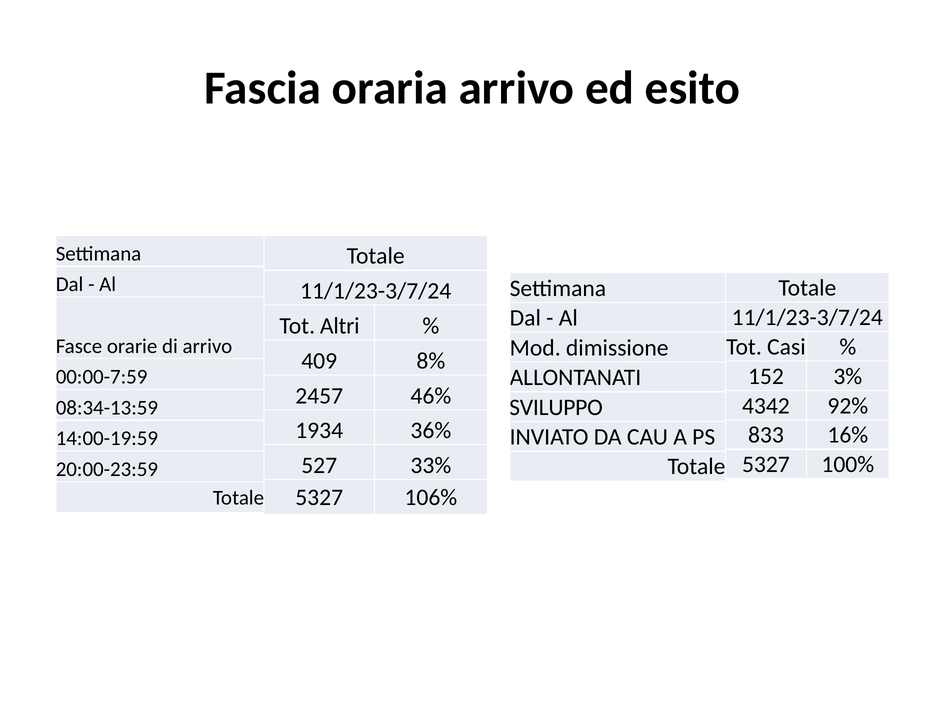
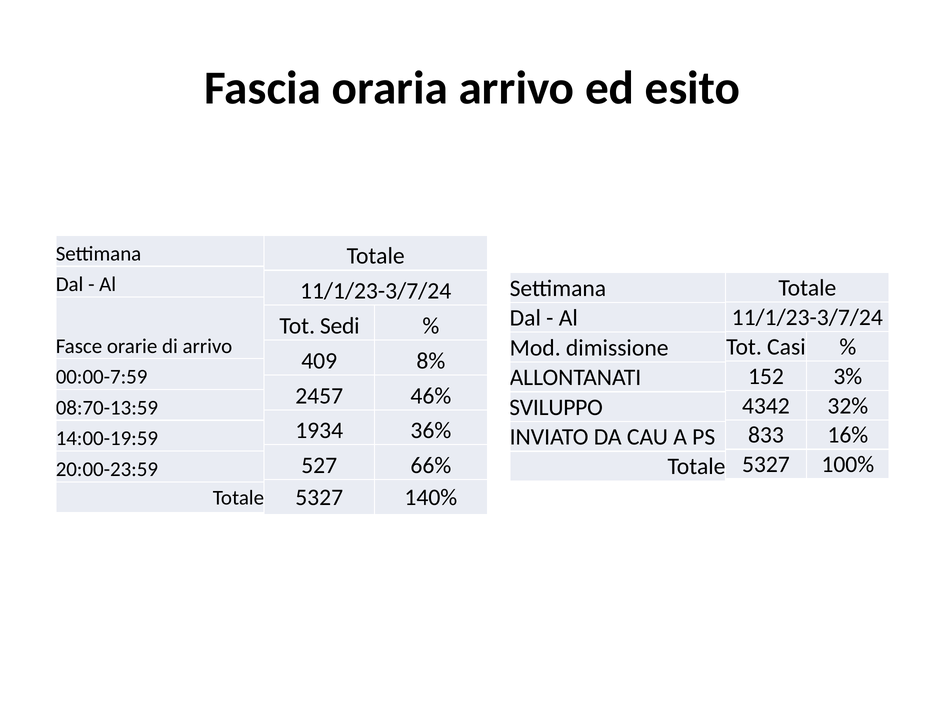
Altri: Altri -> Sedi (340, 326)
92%: 92% -> 32% (848, 406)
08:34-13:59: 08:34-13:59 -> 08:70-13:59 (107, 408)
33%: 33% -> 66% (431, 465)
106%: 106% -> 140% (431, 497)
